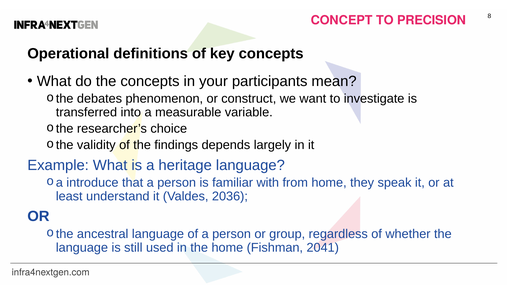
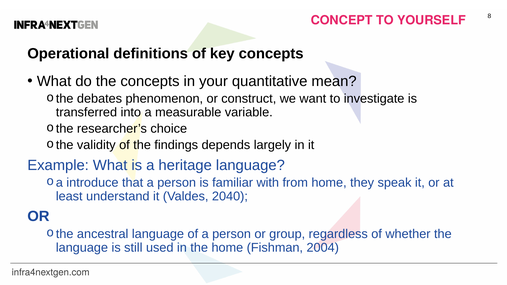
PRECISION: PRECISION -> YOURSELF (431, 20)
participants: participants -> quantitative (270, 81)
2036: 2036 -> 2040 (230, 196)
2041: 2041 -> 2004 (323, 248)
